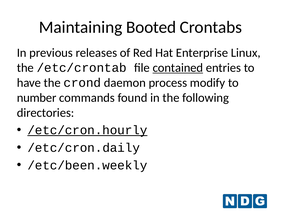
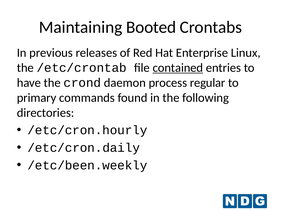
modify: modify -> regular (208, 83)
number: number -> primary (37, 98)
/etc/cron.hourly underline: present -> none (87, 130)
